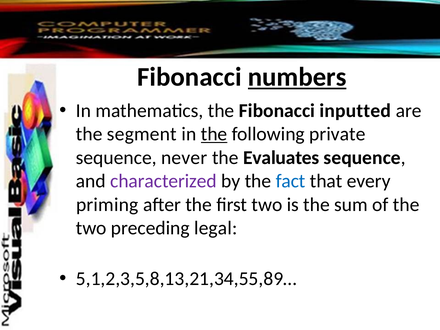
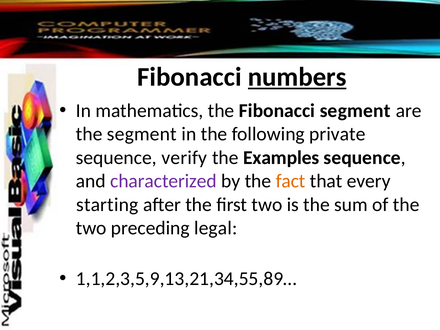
Fibonacci inputted: inputted -> segment (355, 111)
the underline: present -> none (214, 134)
never: never -> verify (184, 158)
Evaluates: Evaluates -> Examples (281, 158)
fact colour: blue -> orange (291, 181)
priming: priming -> starting (107, 205)
5,1,2,3,5,8,13,21,34,55,89…: 5,1,2,3,5,8,13,21,34,55,89… -> 1,1,2,3,5,9,13,21,34,55,89… (186, 279)
